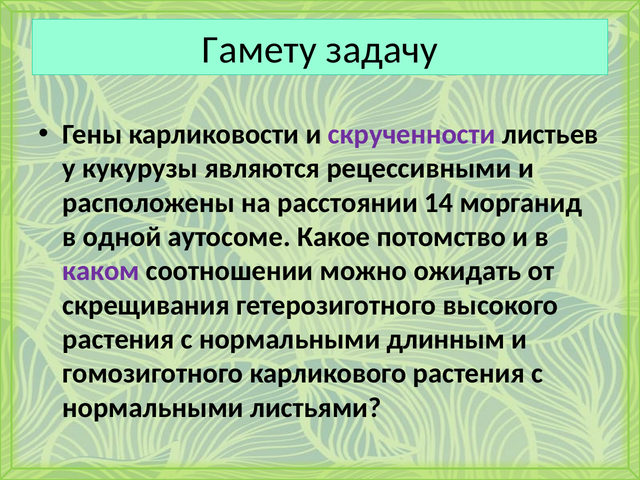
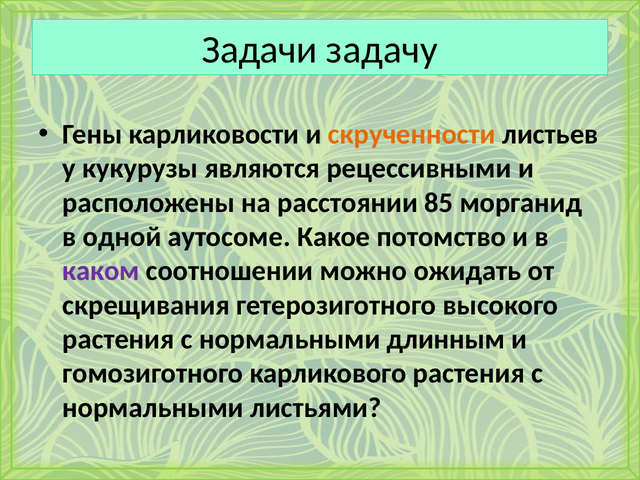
Гамету: Гамету -> Задачи (260, 50)
скрученности colour: purple -> orange (412, 134)
14: 14 -> 85 (439, 203)
